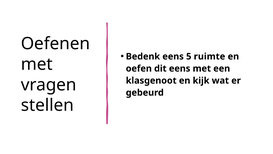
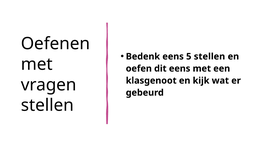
5 ruimte: ruimte -> stellen (209, 56)
